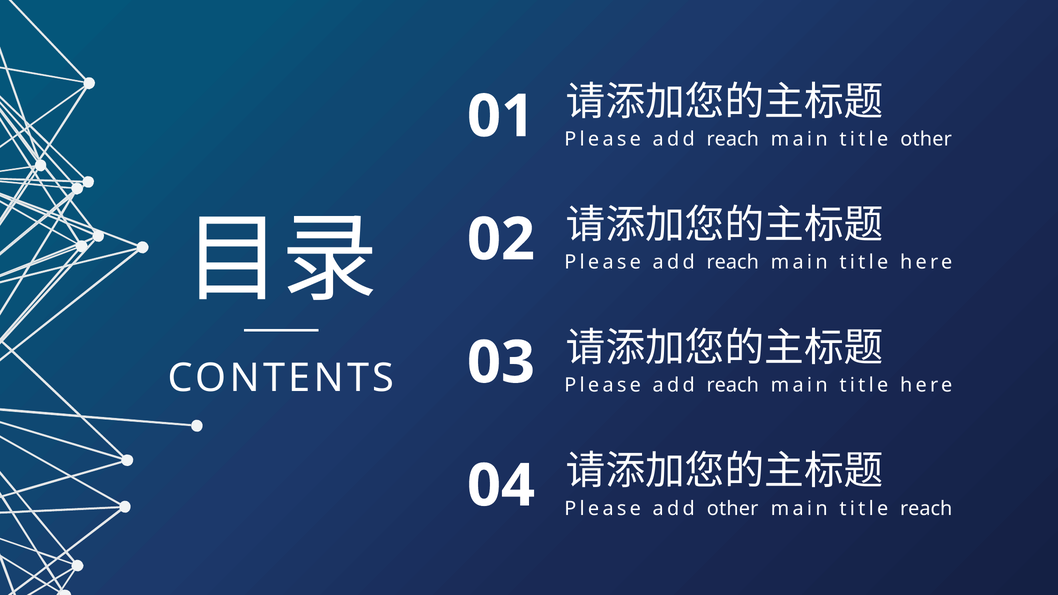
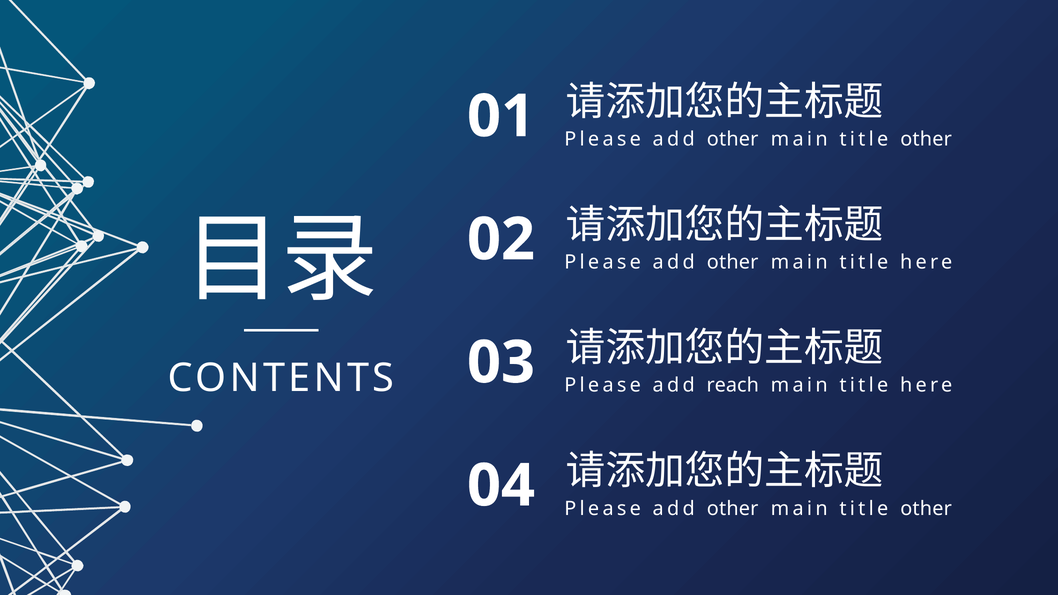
reach: reach -> other (733, 139)
reach: reach -> other (733, 262)
reach: reach -> other (926, 509)
